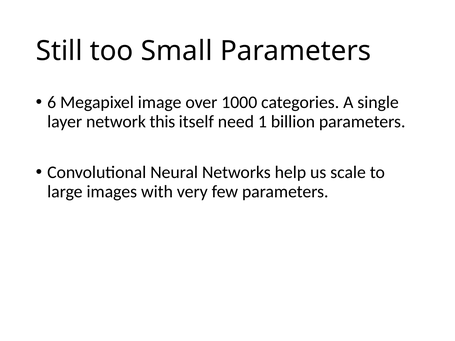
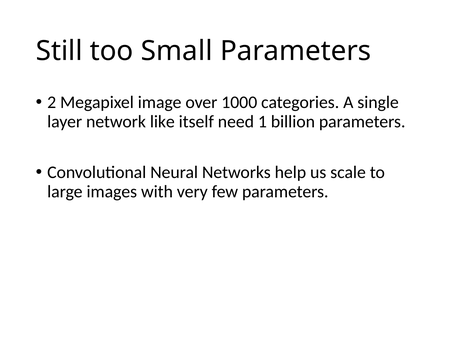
6: 6 -> 2 (52, 103)
this: this -> like (162, 122)
